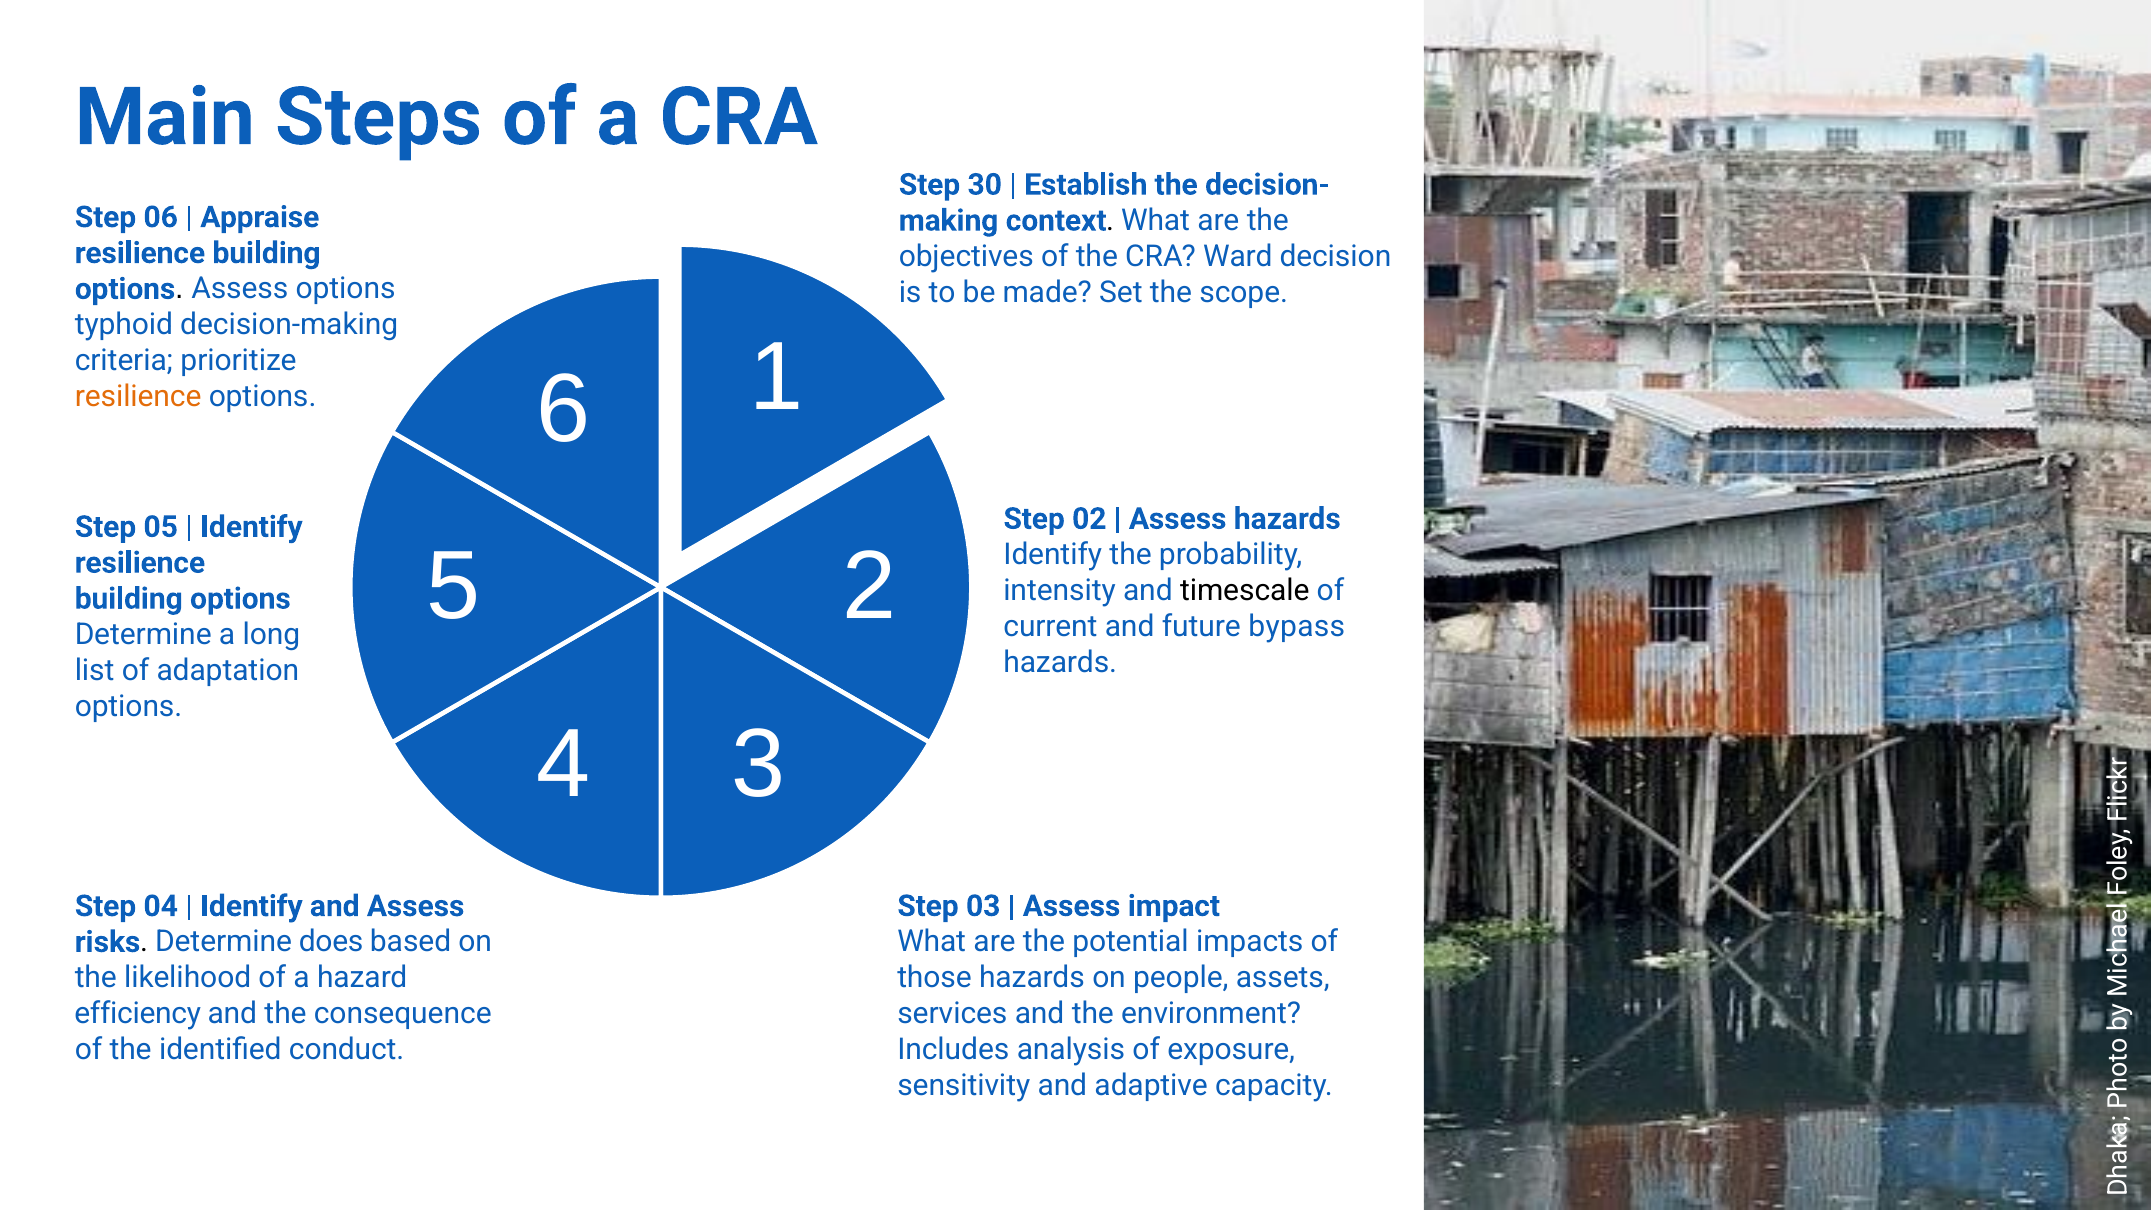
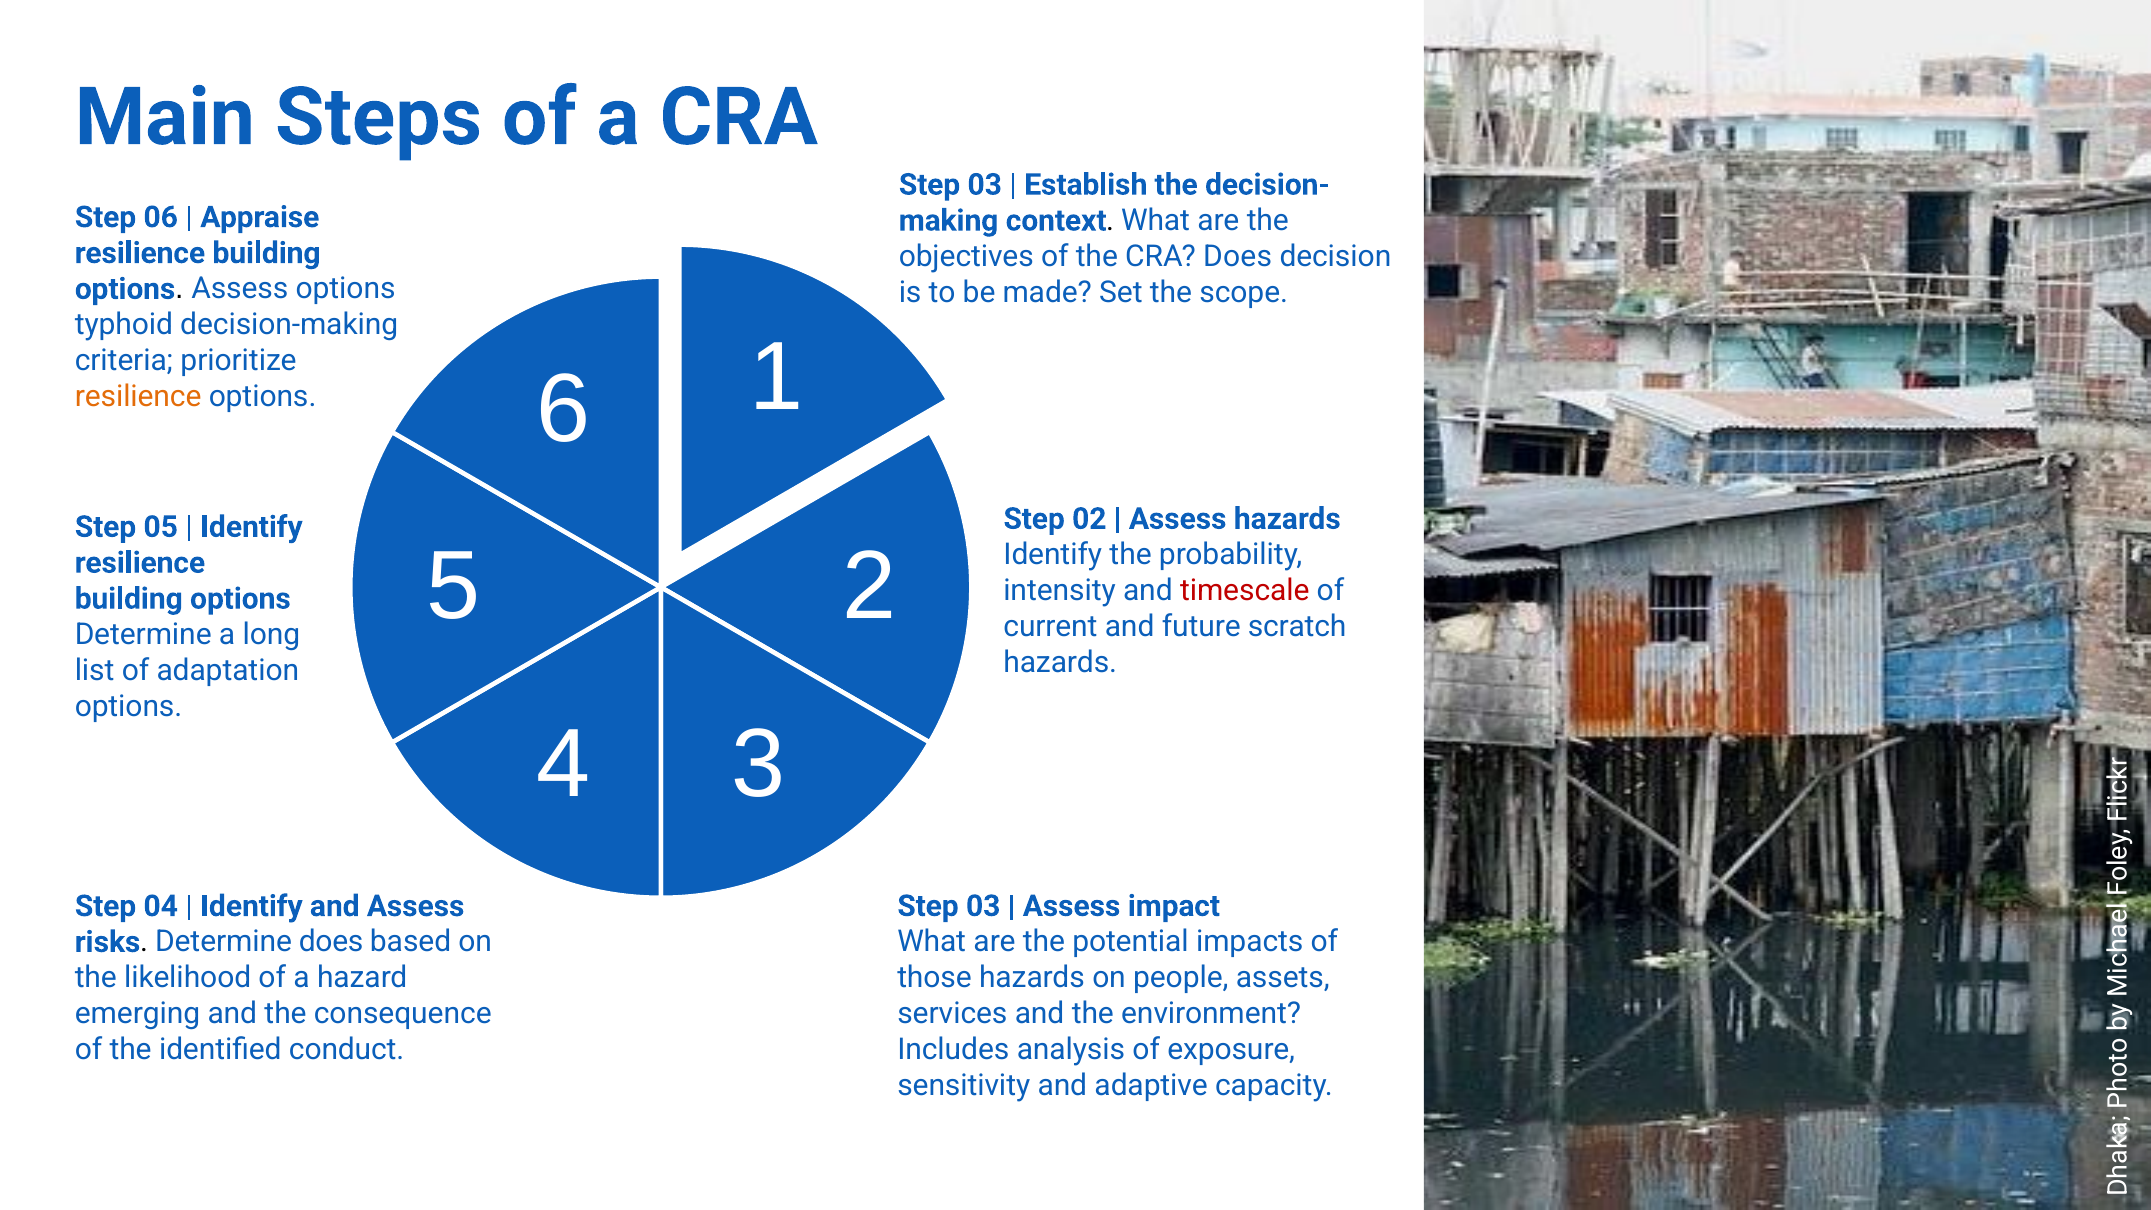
30: 30 -> 03 (985, 185)
CRA Ward: Ward -> Does (1238, 256)
timescale colour: black -> red (1245, 591)
bypass: bypass -> scratch (1297, 626)
efficiency: efficiency -> emerging (138, 1014)
